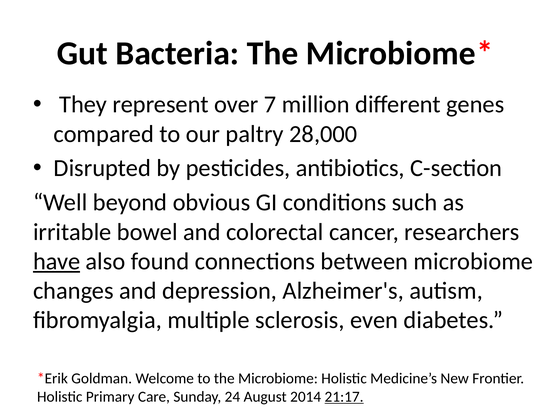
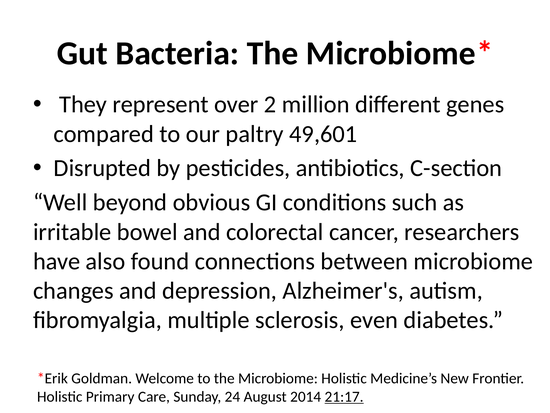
7: 7 -> 2 (270, 104)
28,000: 28,000 -> 49,601 (323, 134)
have underline: present -> none (57, 261)
